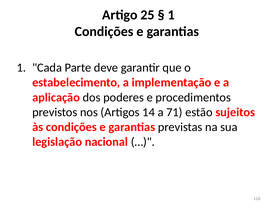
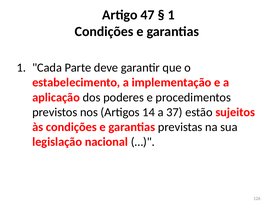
25: 25 -> 47 (148, 15)
71: 71 -> 37 (174, 112)
